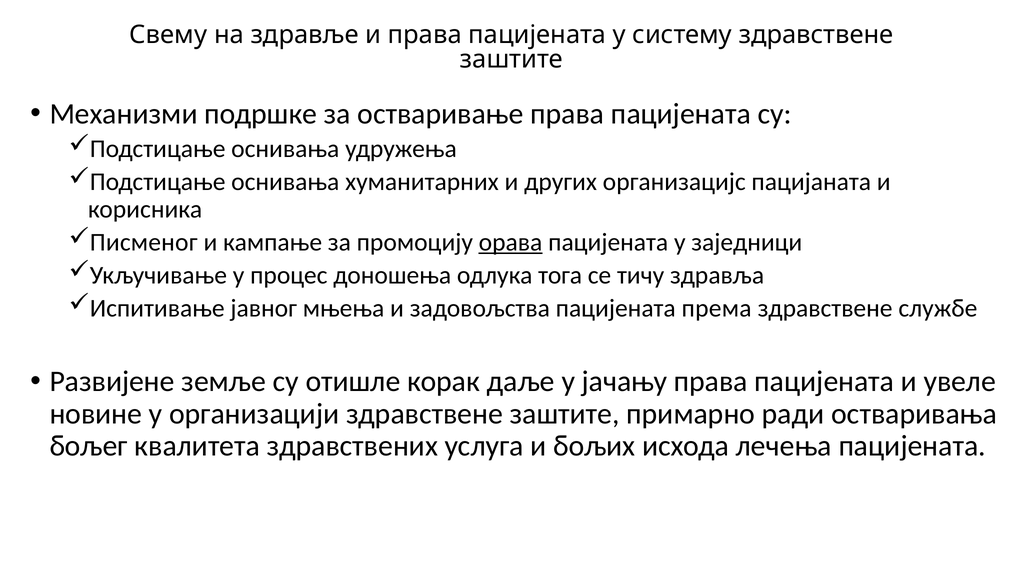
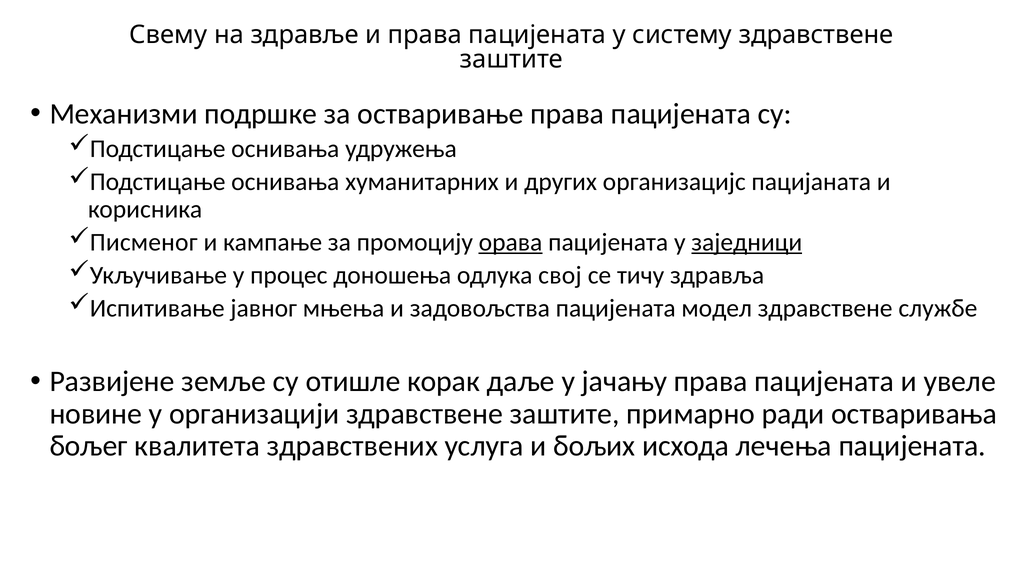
заједници underline: none -> present (747, 243)
тога: тога -> свој (560, 275)
према: према -> модел (717, 308)
